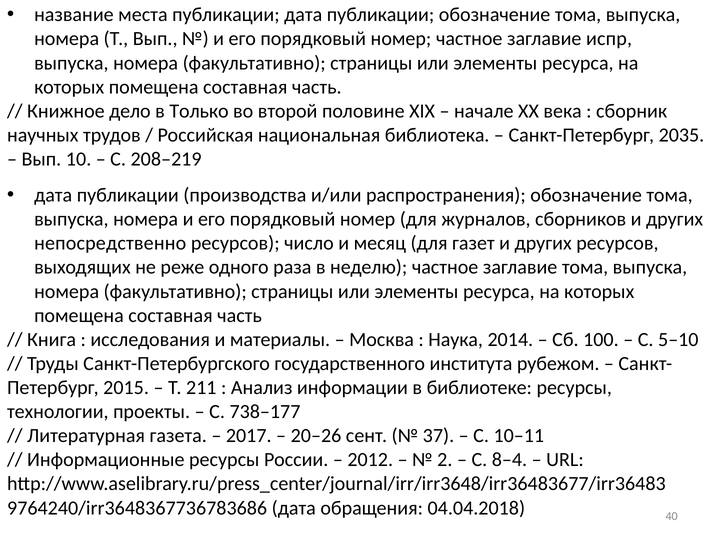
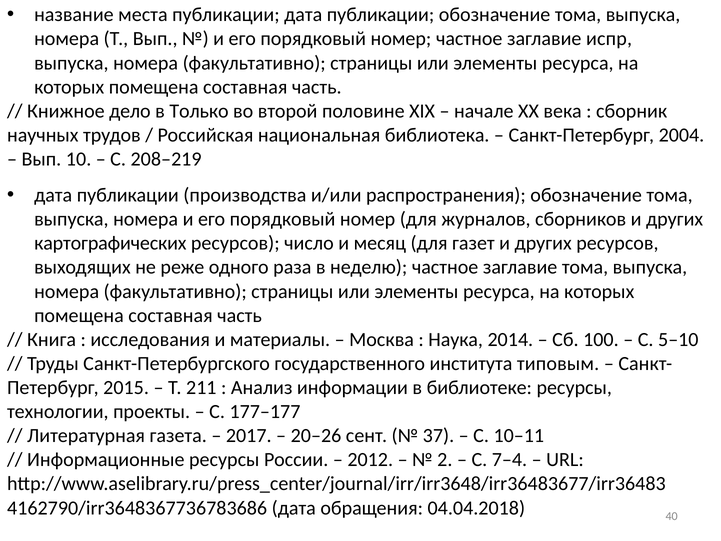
2035: 2035 -> 2004 (681, 135)
непосредственно: непосредственно -> картографических (110, 243)
рубежом: рубежом -> типовым (558, 363)
738–177: 738–177 -> 177–177 (265, 411)
8–4: 8–4 -> 7–4 (509, 460)
9764240/irr3648367736783686: 9764240/irr3648367736783686 -> 4162790/irr3648367736783686 (137, 508)
